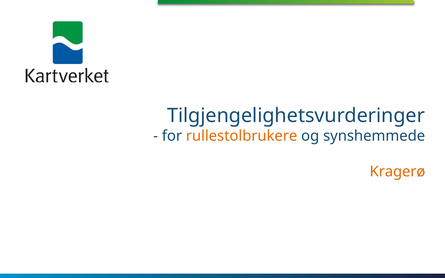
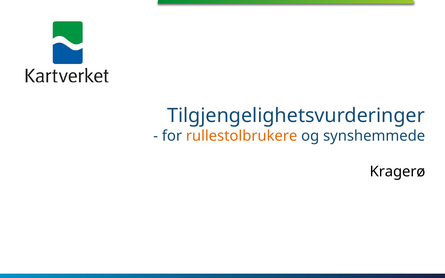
Kragerø colour: orange -> black (398, 172)
